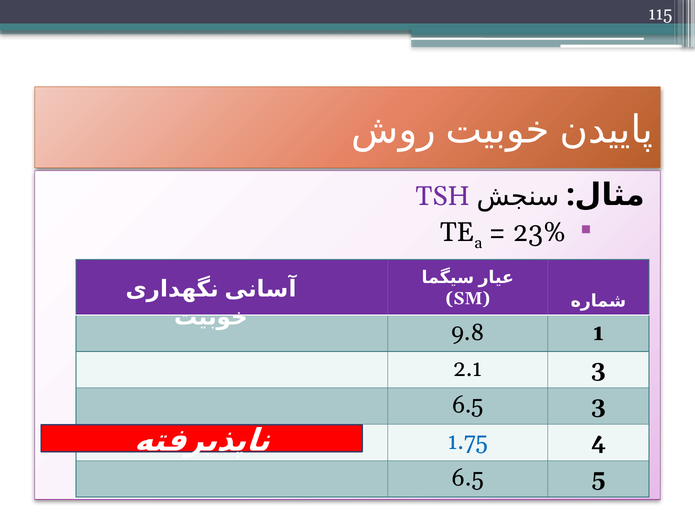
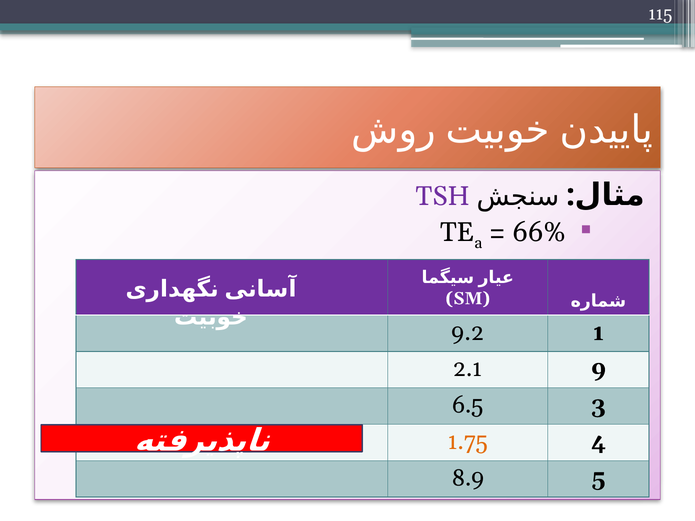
23%: 23% -> 66% (539, 232)
9.8: 9.8 -> 9.2 (468, 333)
2.1 3: 3 -> 9 (599, 369)
1.75 colour: blue -> orange (468, 442)
6.5: 6.5 -> 8.9 (468, 478)
